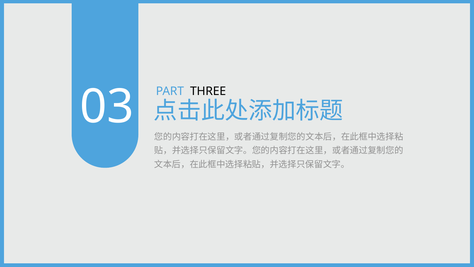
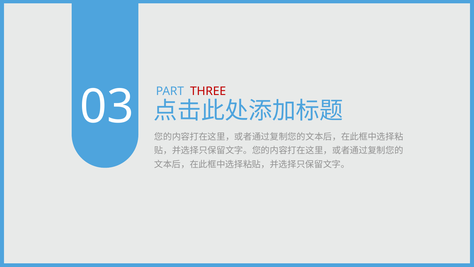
THREE colour: black -> red (208, 91)
